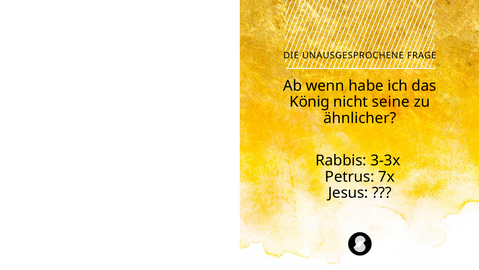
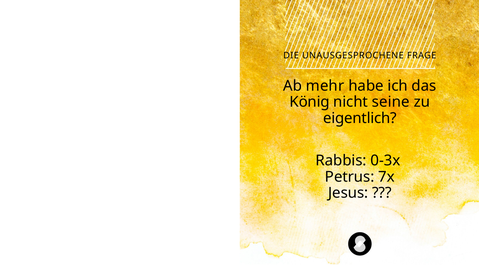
wenn: wenn -> mehr (325, 86)
ähnlicher: ähnlicher -> eigentlich (360, 118)
3-3x: 3-3x -> 0-3x (385, 160)
